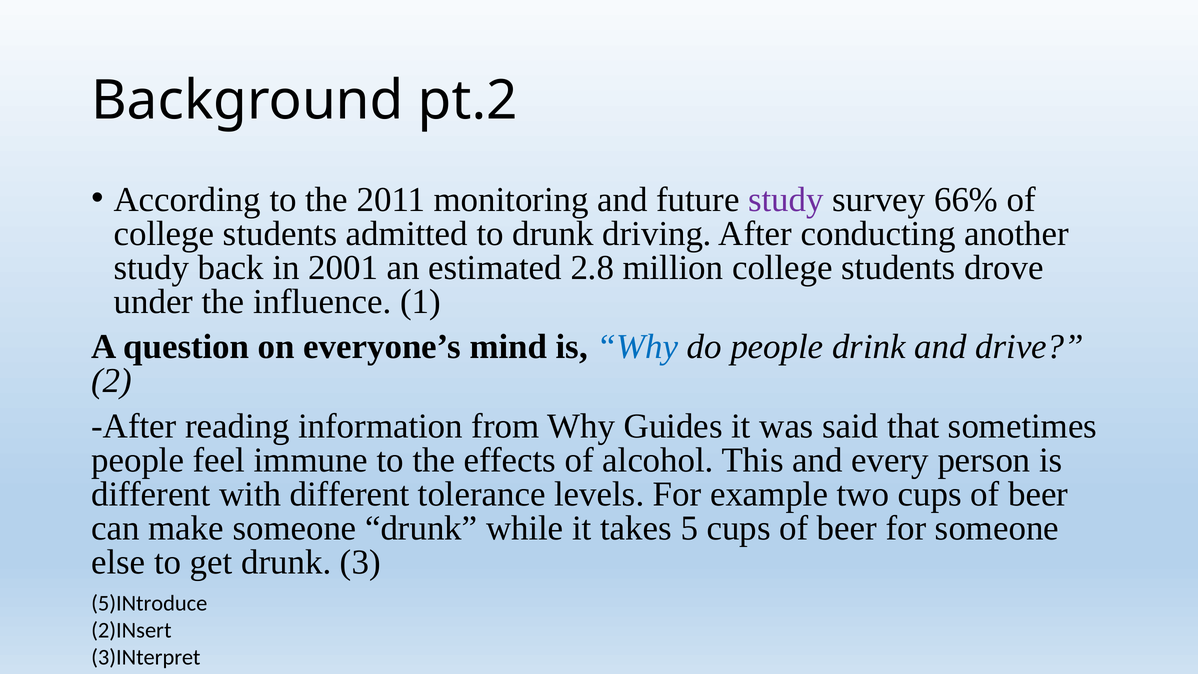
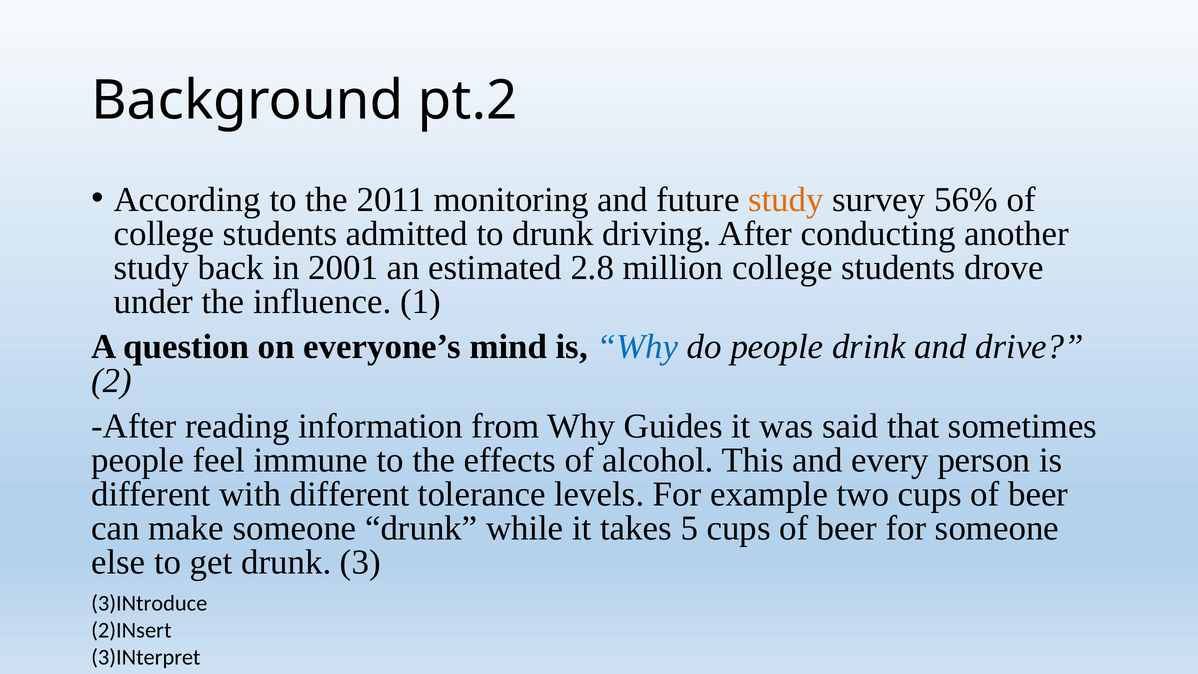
study colour: purple -> orange (786, 200)
66%: 66% -> 56% (966, 200)
5)INtroduce: 5)INtroduce -> 3)INtroduce (149, 603)
